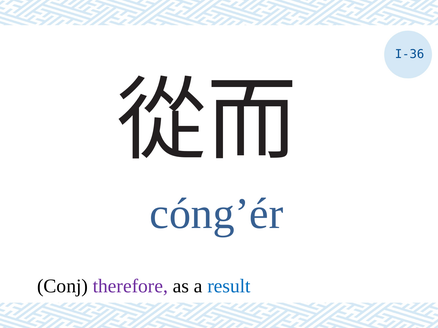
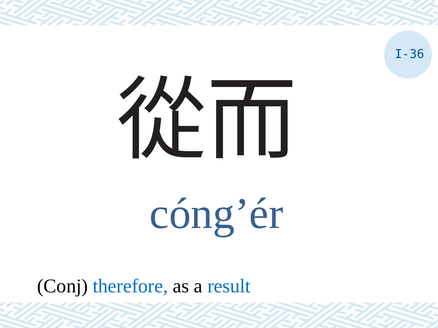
therefore colour: purple -> blue (130, 286)
